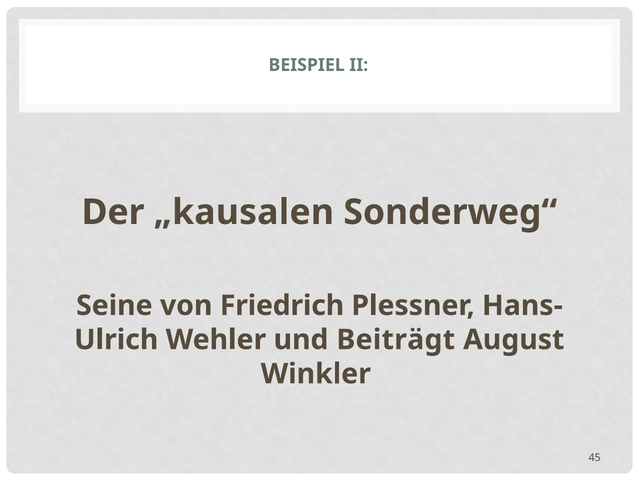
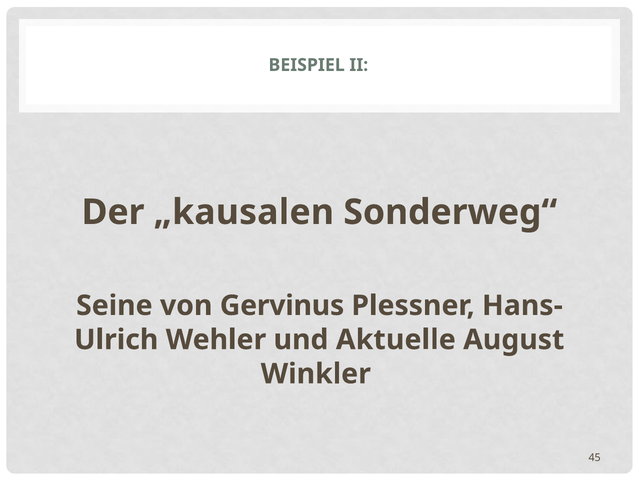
Friedrich: Friedrich -> Gervinus (282, 305)
Beiträgt: Beiträgt -> Aktuelle (396, 339)
